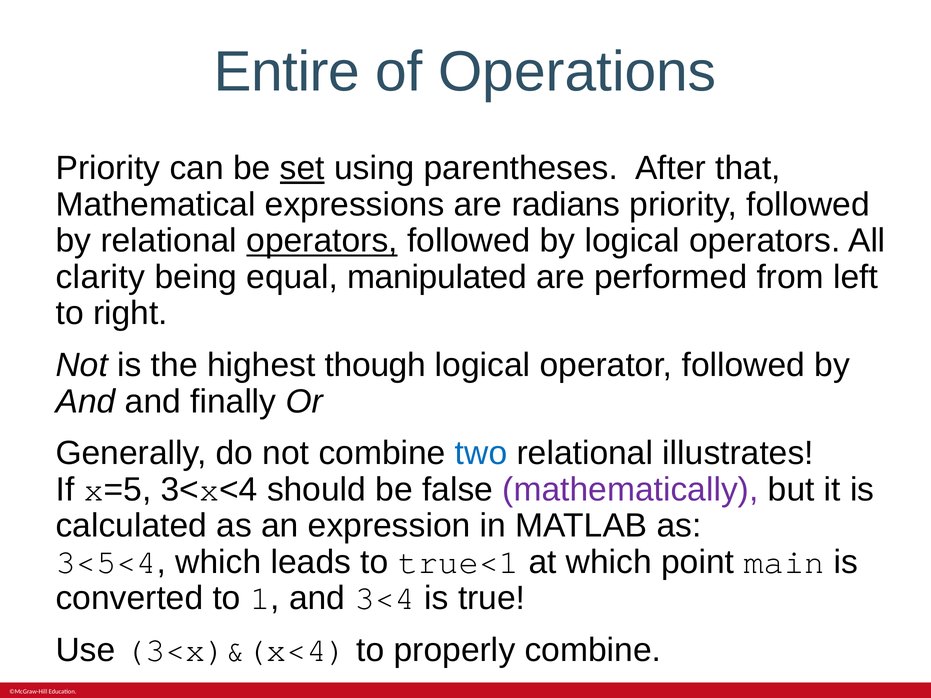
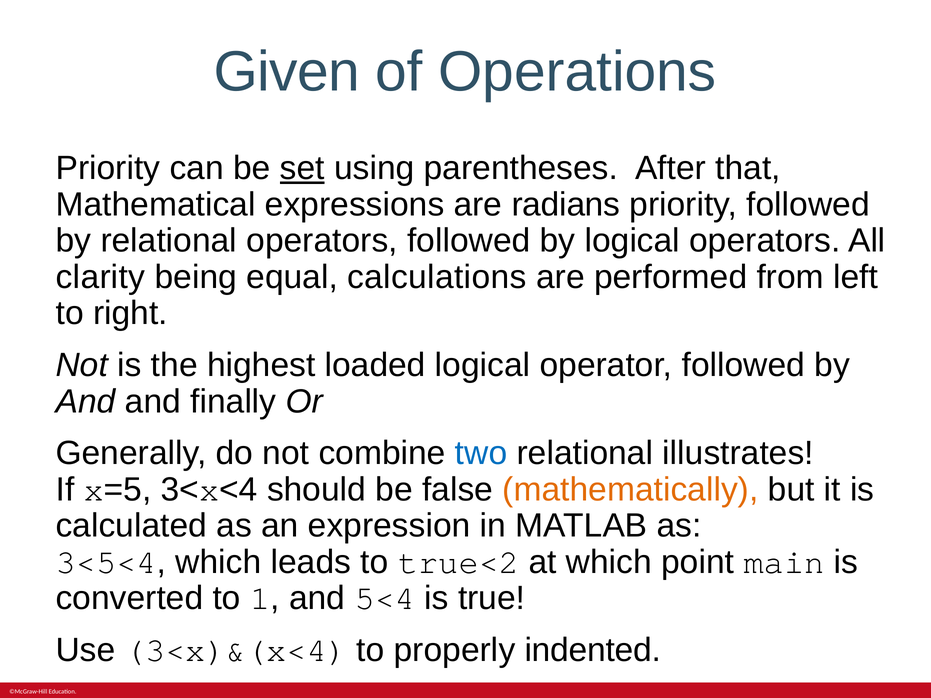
Entire: Entire -> Given (287, 72)
operators underline: present -> none (322, 241)
manipulated: manipulated -> calculations (437, 277)
though: though -> loaded (375, 365)
mathematically colour: purple -> orange (630, 490)
true<1: true<1 -> true<2 (459, 562)
3<4: 3<4 -> 5<4 (385, 599)
properly combine: combine -> indented (593, 650)
